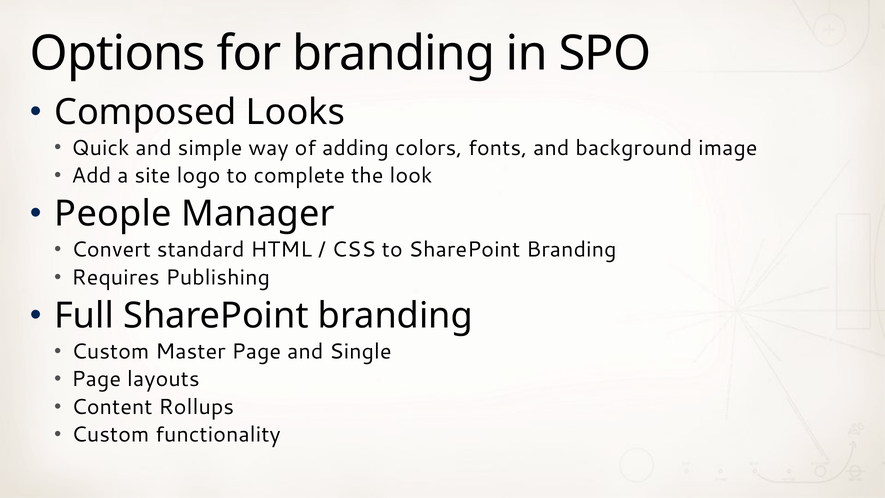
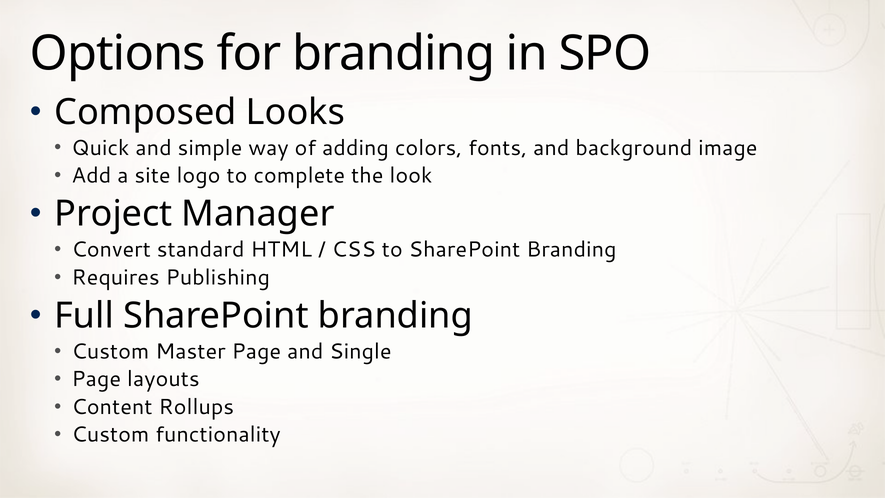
People: People -> Project (113, 214)
